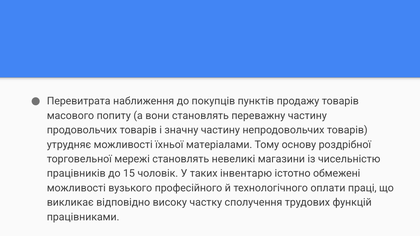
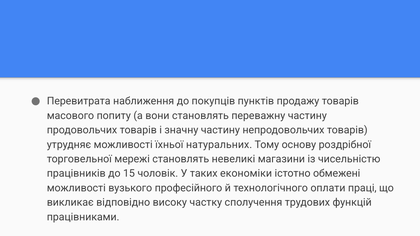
матеріалами: матеріалами -> натуральних (219, 145)
інвентарю: інвентарю -> економіки (246, 174)
